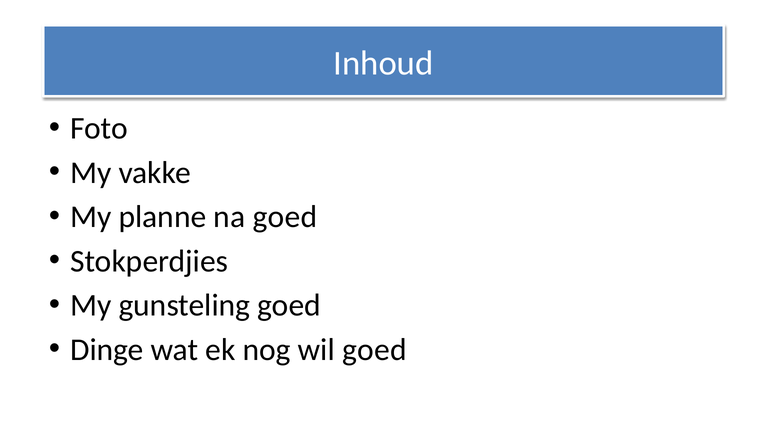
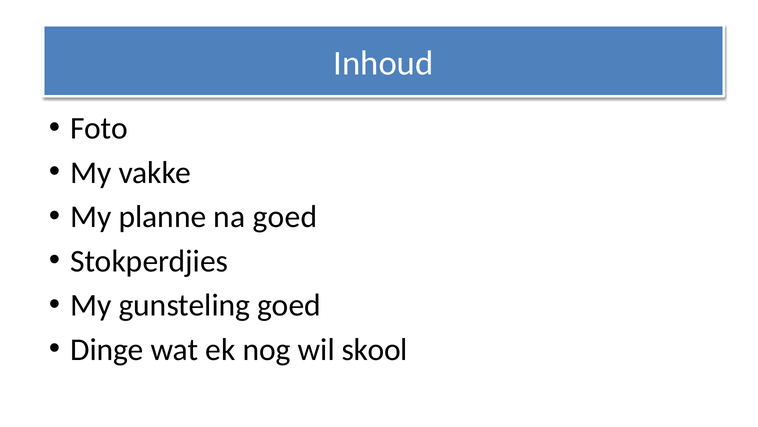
wil goed: goed -> skool (375, 349)
